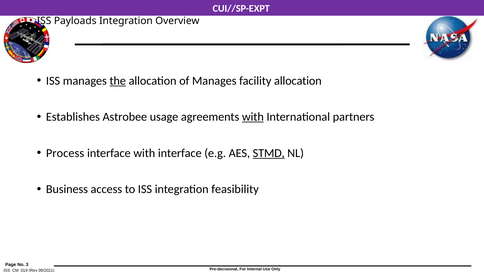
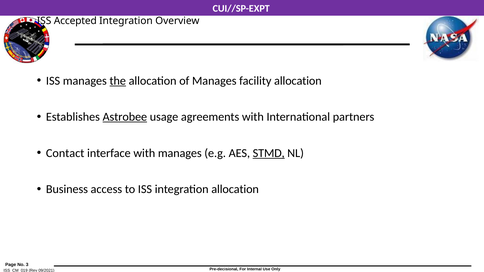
Payloads: Payloads -> Accepted (75, 21)
Astrobee underline: none -> present (125, 117)
with underline: present -> none (253, 117)
Process: Process -> Contact (65, 153)
with interface: interface -> manages (180, 153)
integration feasibility: feasibility -> allocation (235, 189)
